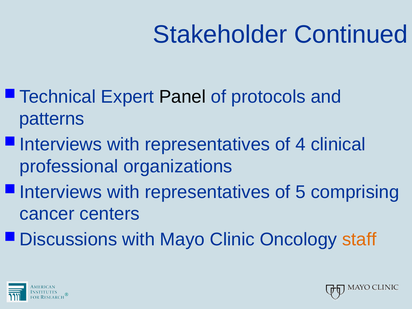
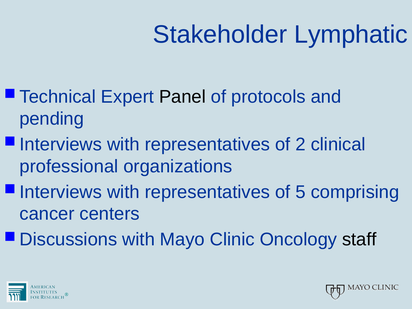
Continued: Continued -> Lymphatic (351, 34)
patterns: patterns -> pending (52, 119)
4: 4 -> 2 (301, 144)
staff colour: orange -> black (359, 240)
